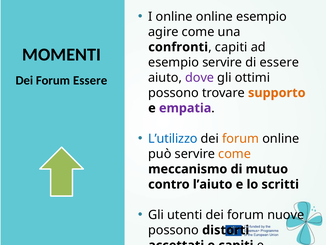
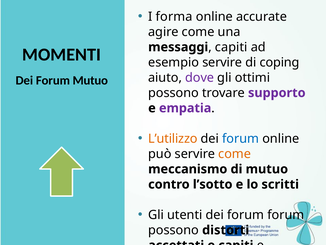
I online: online -> forma (174, 17)
online esempio: esempio -> accurate (262, 17)
confronti: confronti -> messaggi (178, 47)
di essere: essere -> coping (279, 62)
Forum Essere: Essere -> Mutuo (90, 80)
supporto colour: orange -> purple (277, 93)
L’utilizzo colour: blue -> orange (173, 138)
forum colour: orange -> blue (241, 138)
l’aiuto: l’aiuto -> l’sotto (213, 184)
forum nuove: nuove -> forum (286, 214)
